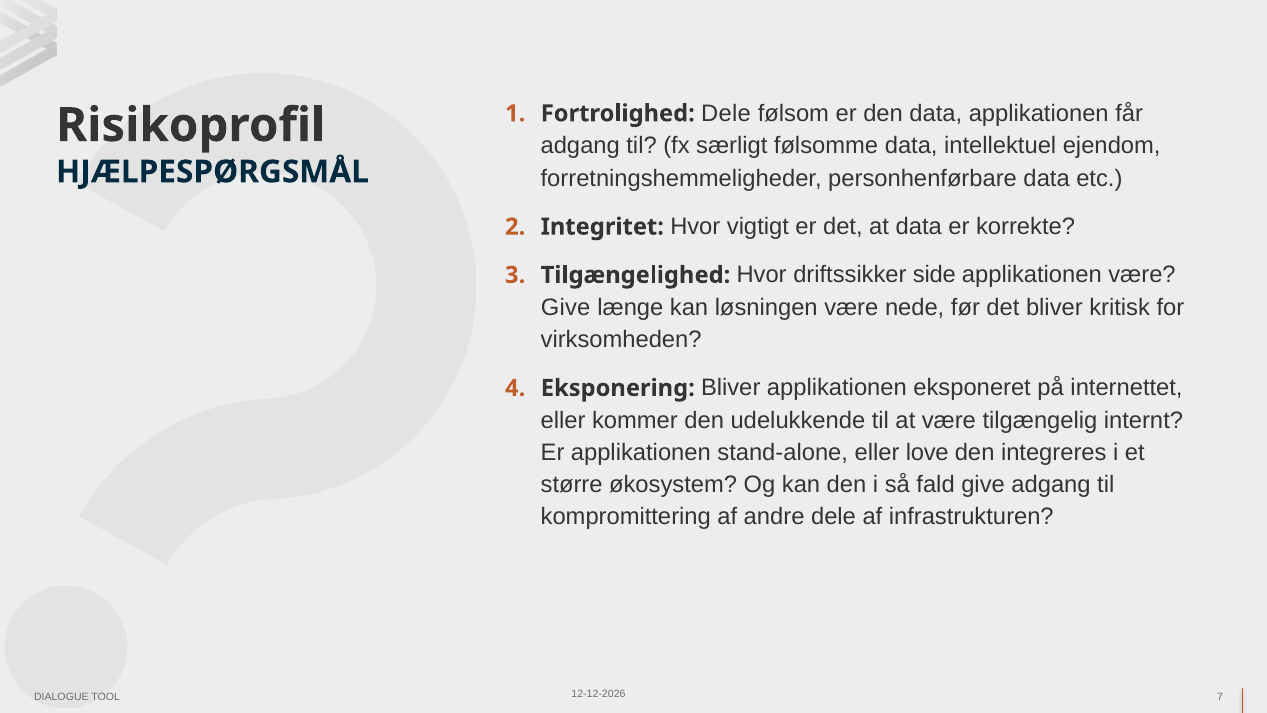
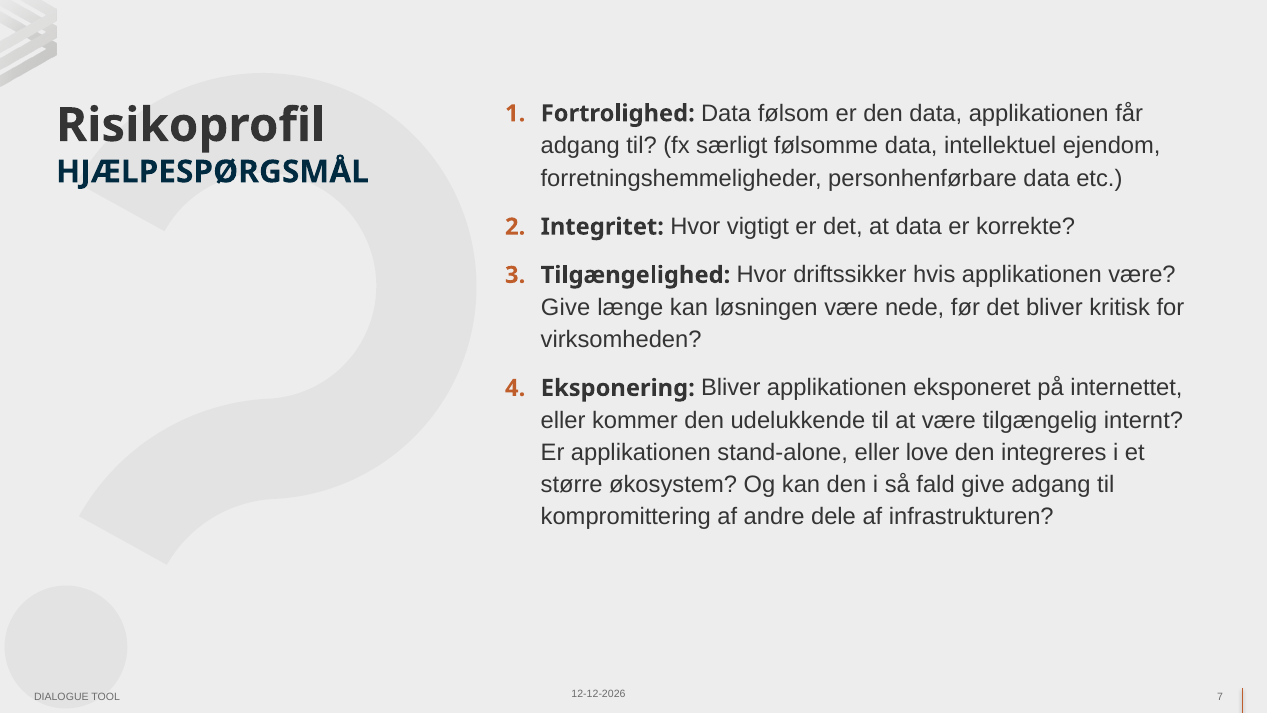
Fortrolighed Dele: Dele -> Data (726, 113)
side: side -> hvis (934, 275)
